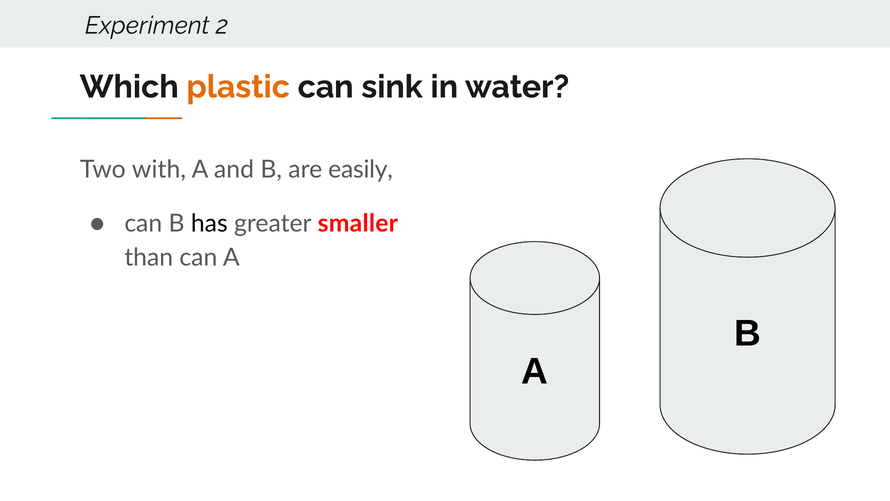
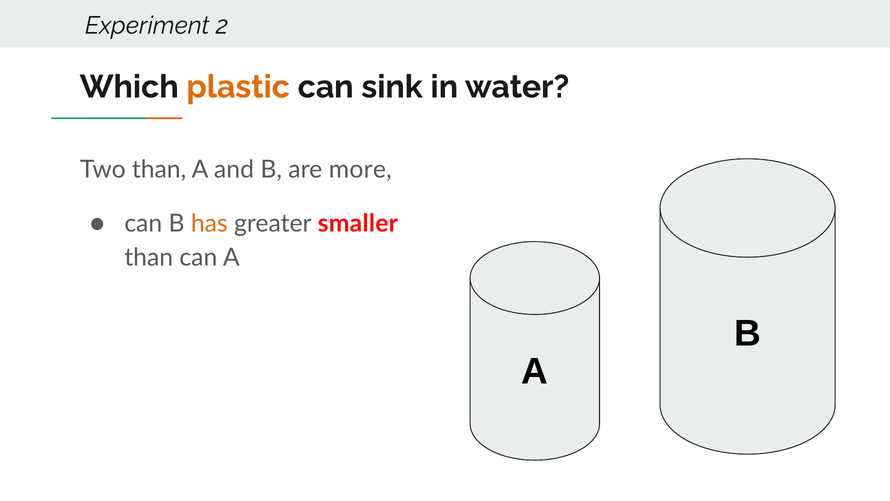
Two with: with -> than (159, 170)
easily: easily -> more (360, 170)
has colour: black -> orange (209, 224)
